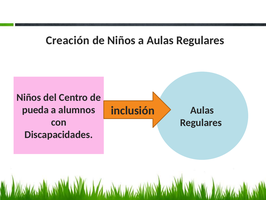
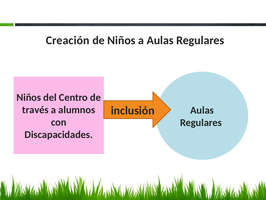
pueda: pueda -> través (35, 110)
